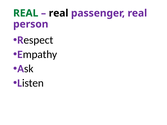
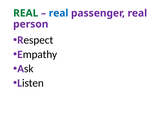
real colour: black -> blue (59, 13)
